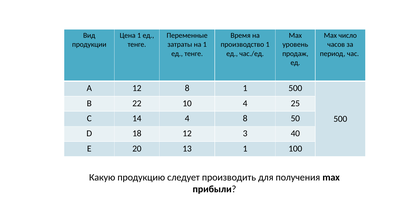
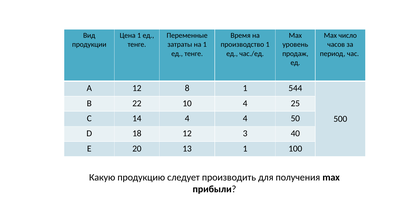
1 500: 500 -> 544 (295, 88)
4 8: 8 -> 4 (245, 118)
